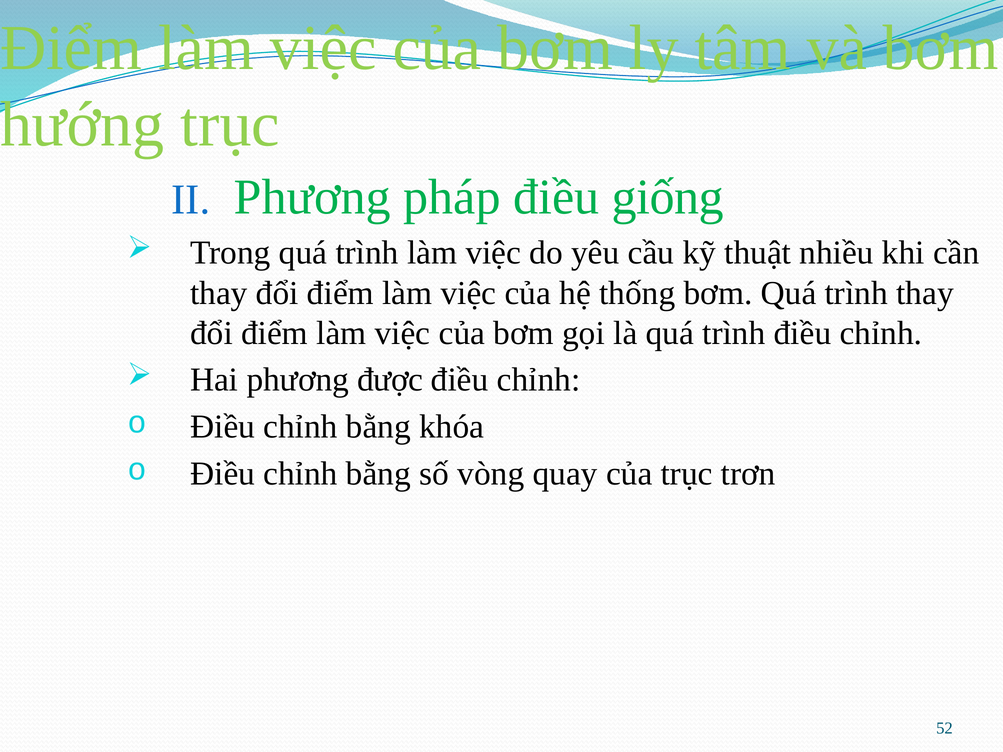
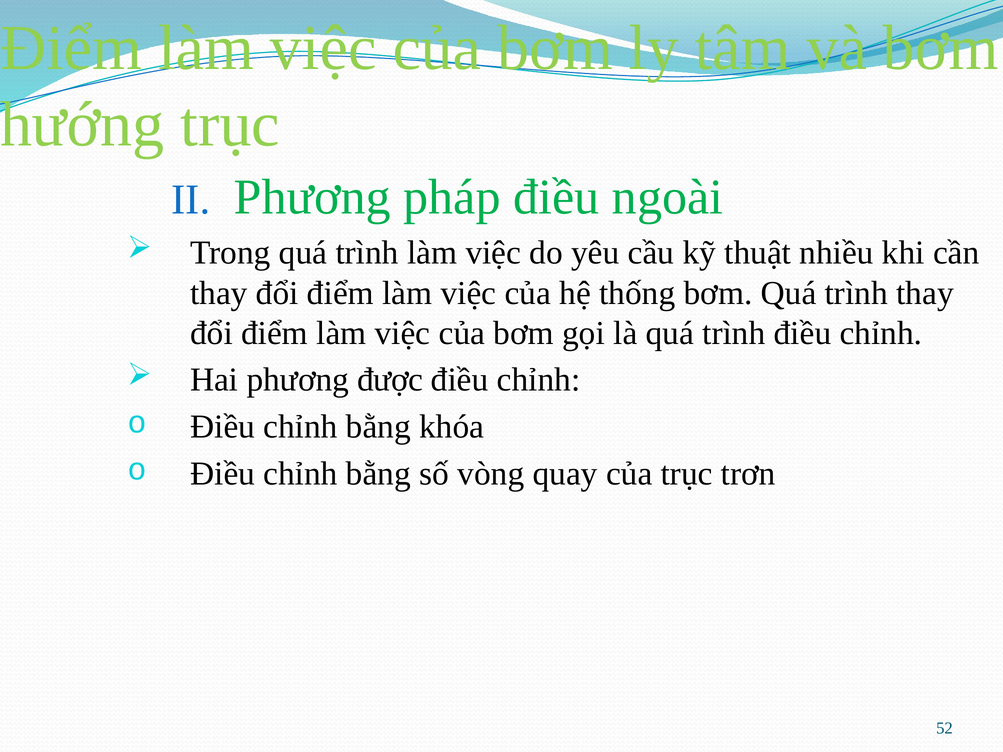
giống: giống -> ngoài (668, 197)
